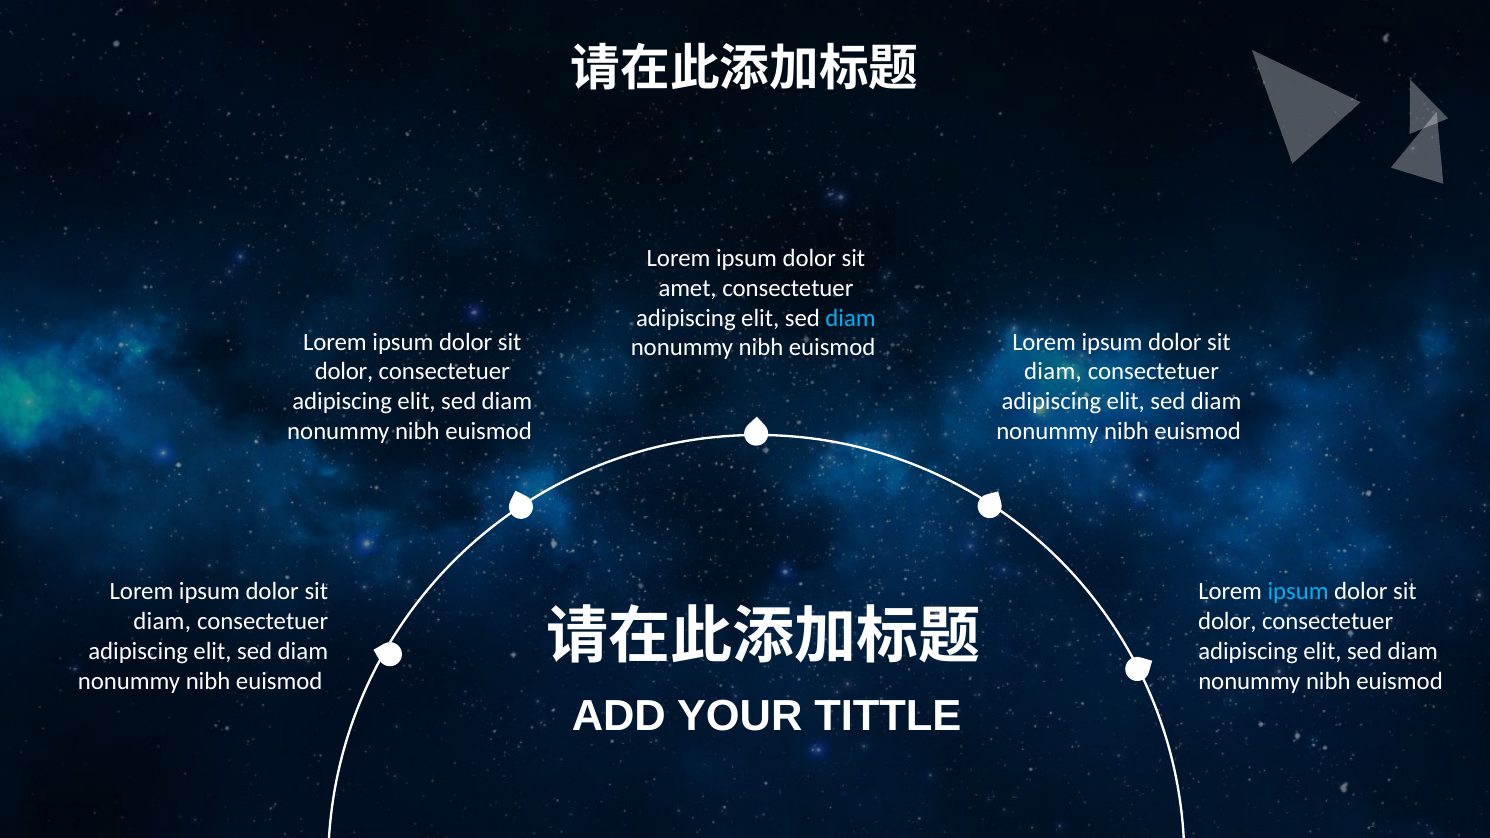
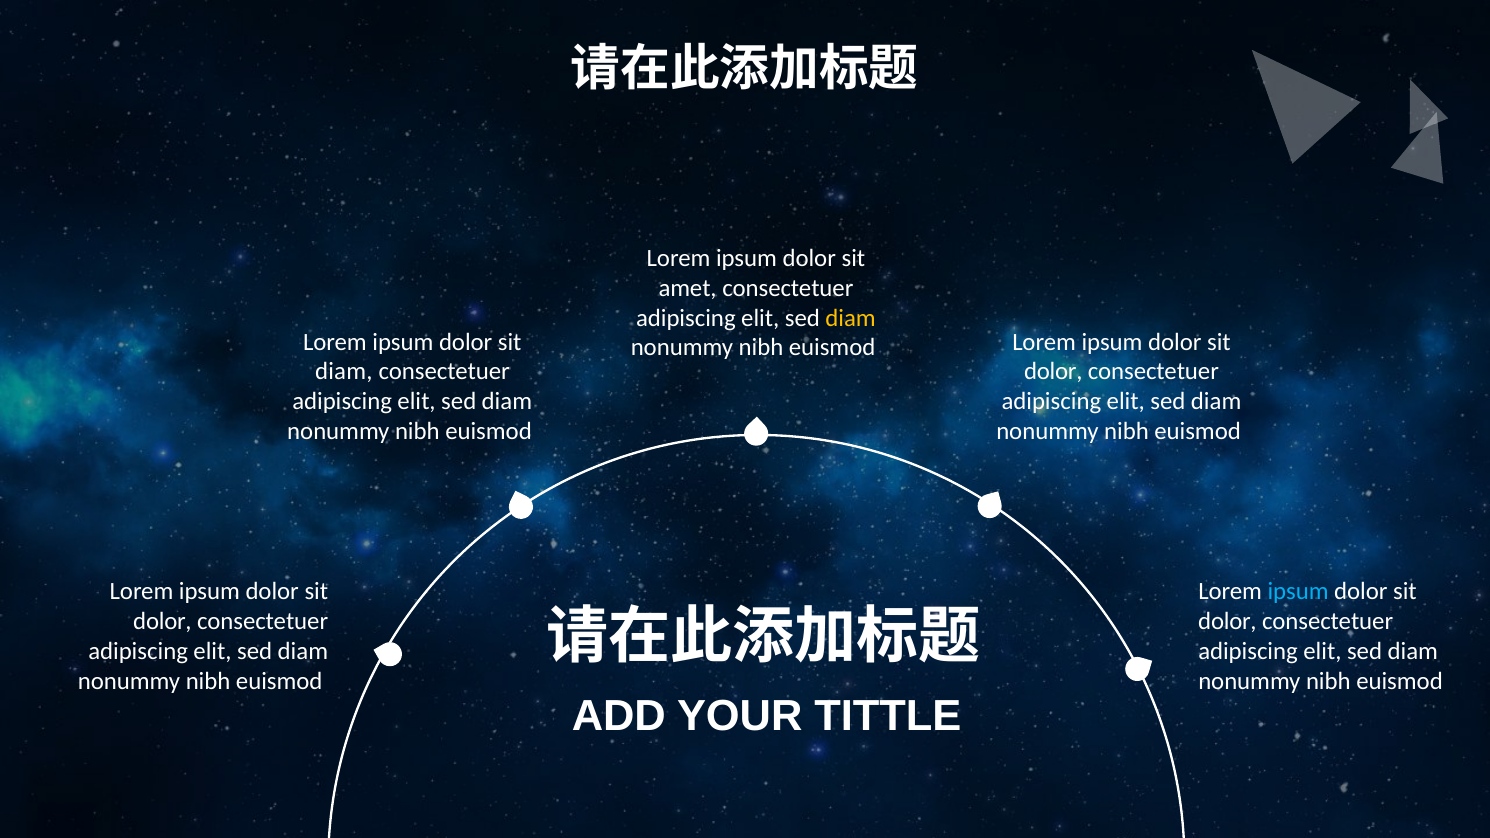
diam colour: light blue -> yellow (851, 318)
dolor: dolor -> diam (344, 372)
diam: diam -> dolor (1053, 372)
diam: diam -> dolor (162, 622)
